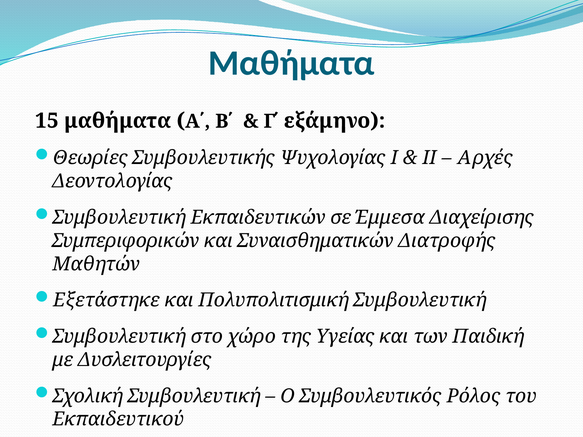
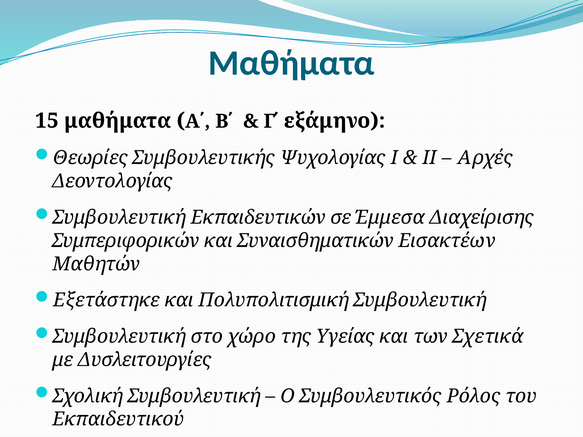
Διατροφής: Διατροφής -> Εισακτέων (447, 241)
Παιδική: Παιδική -> Σχετικά (488, 337)
